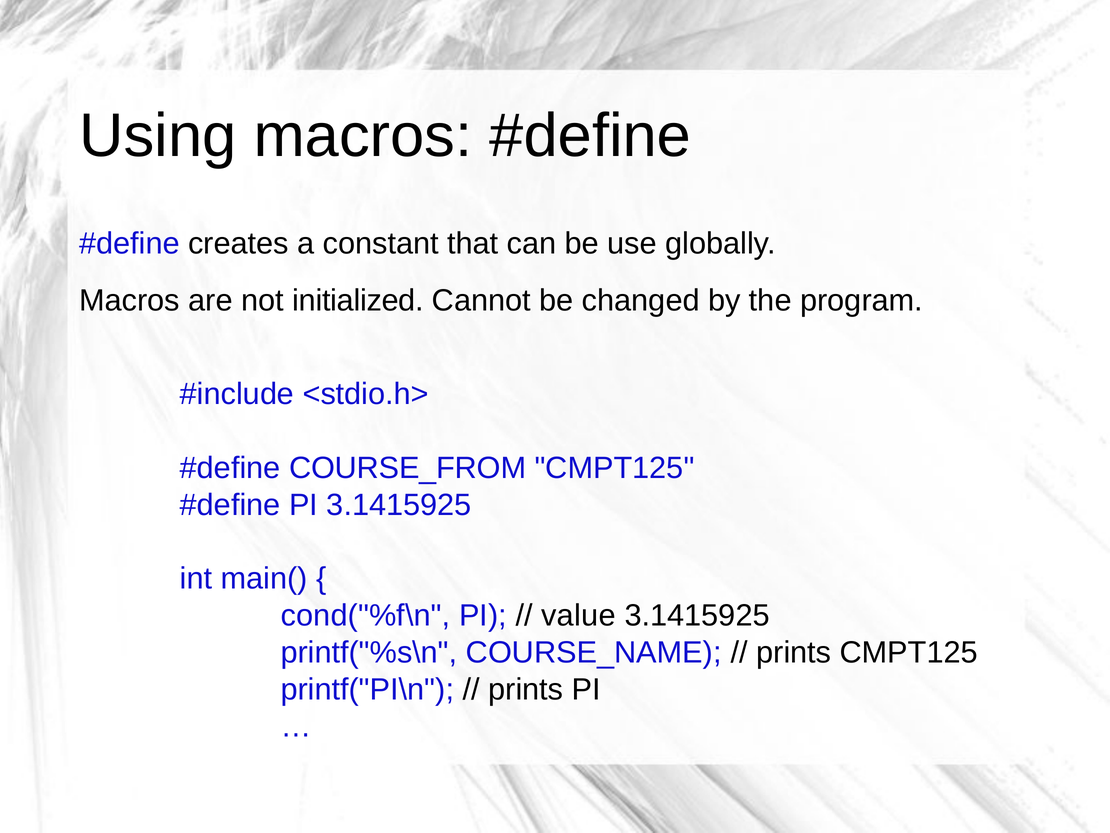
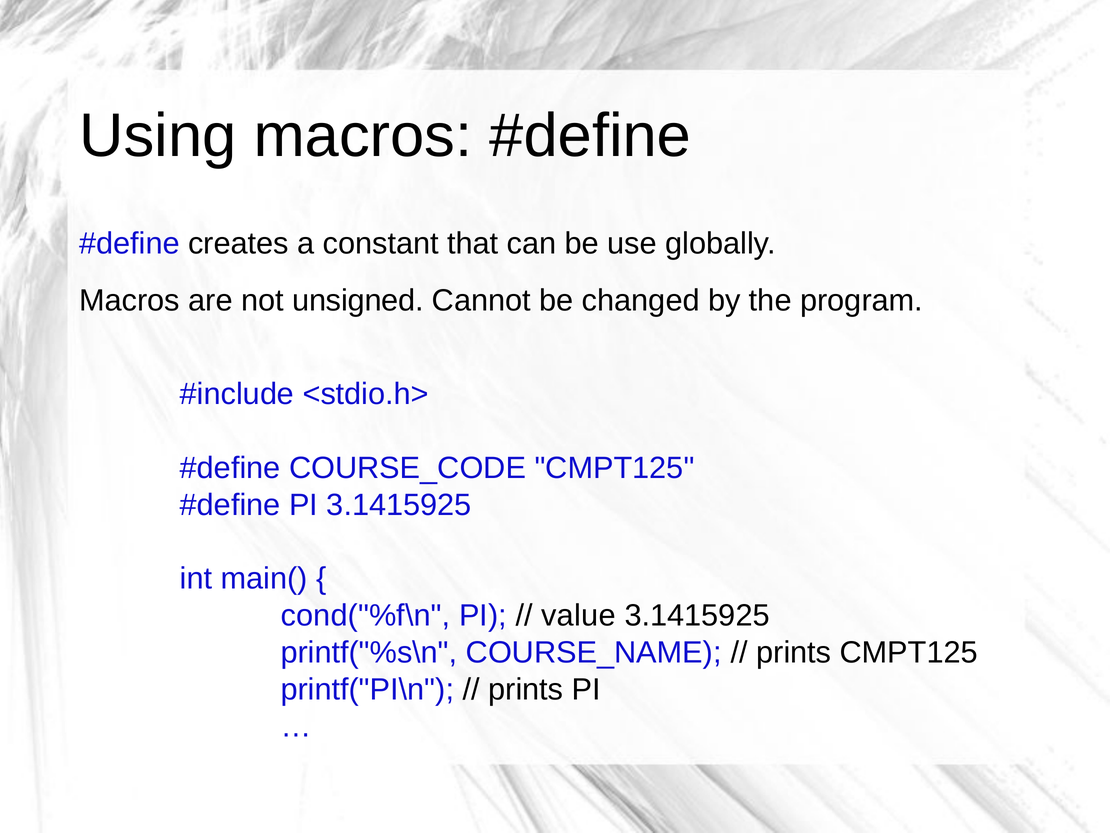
initialized: initialized -> unsigned (358, 300)
COURSE_FROM: COURSE_FROM -> COURSE_CODE (408, 468)
